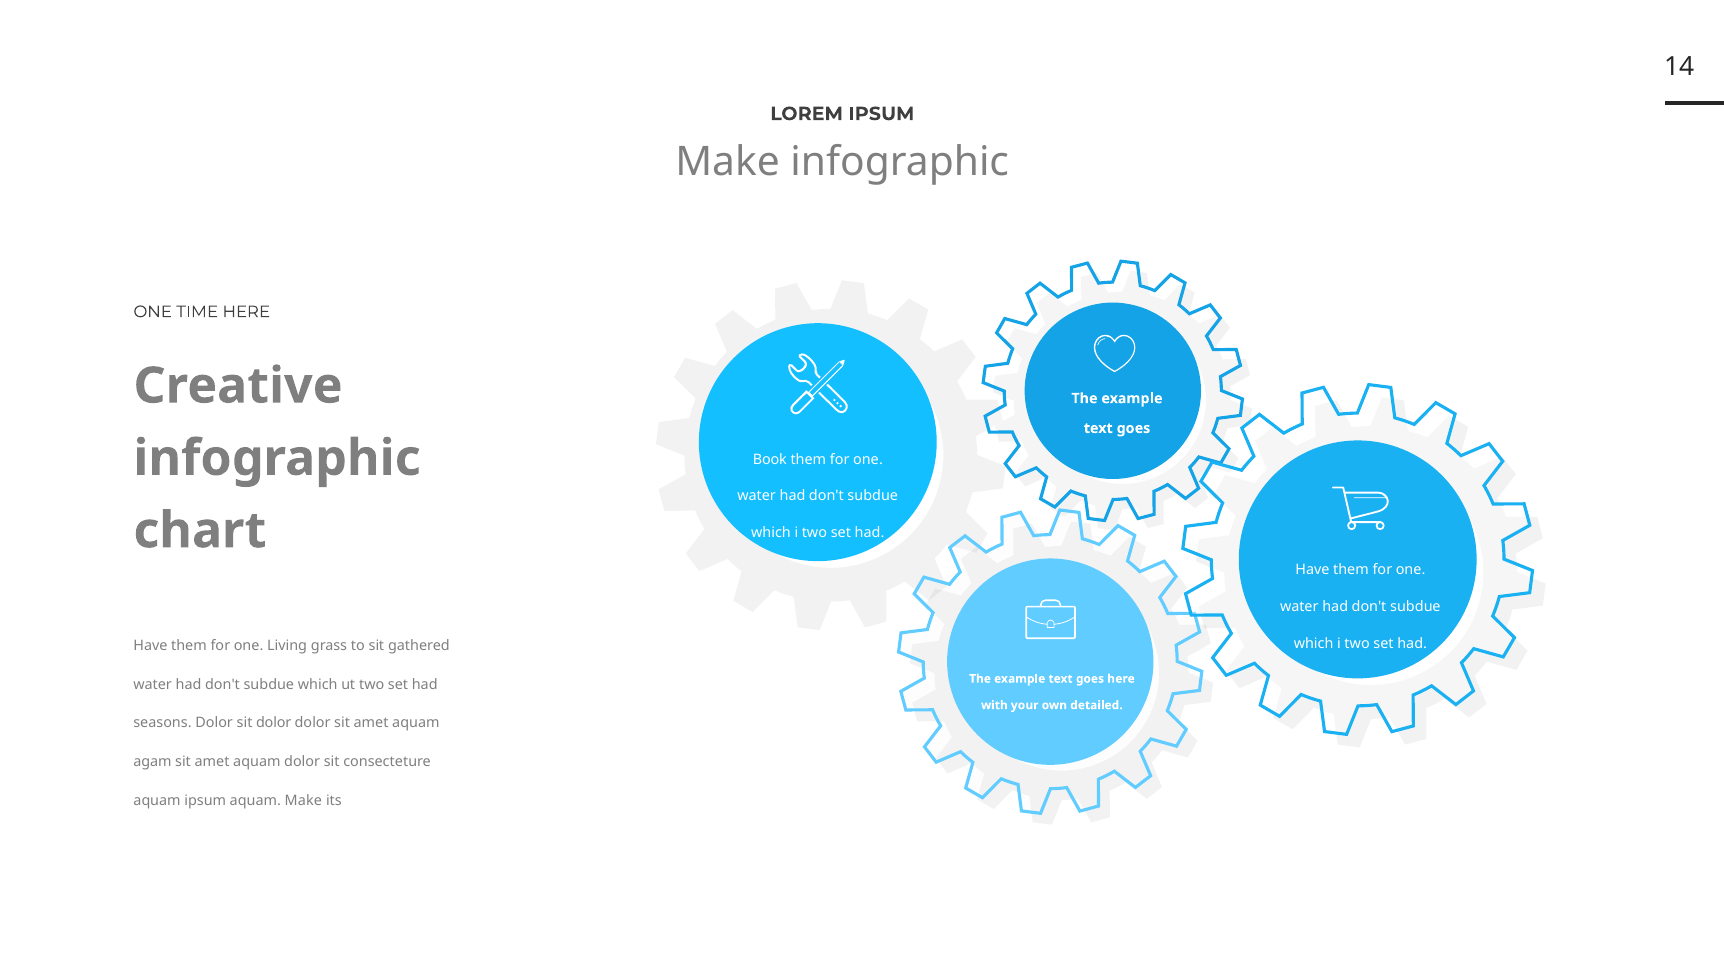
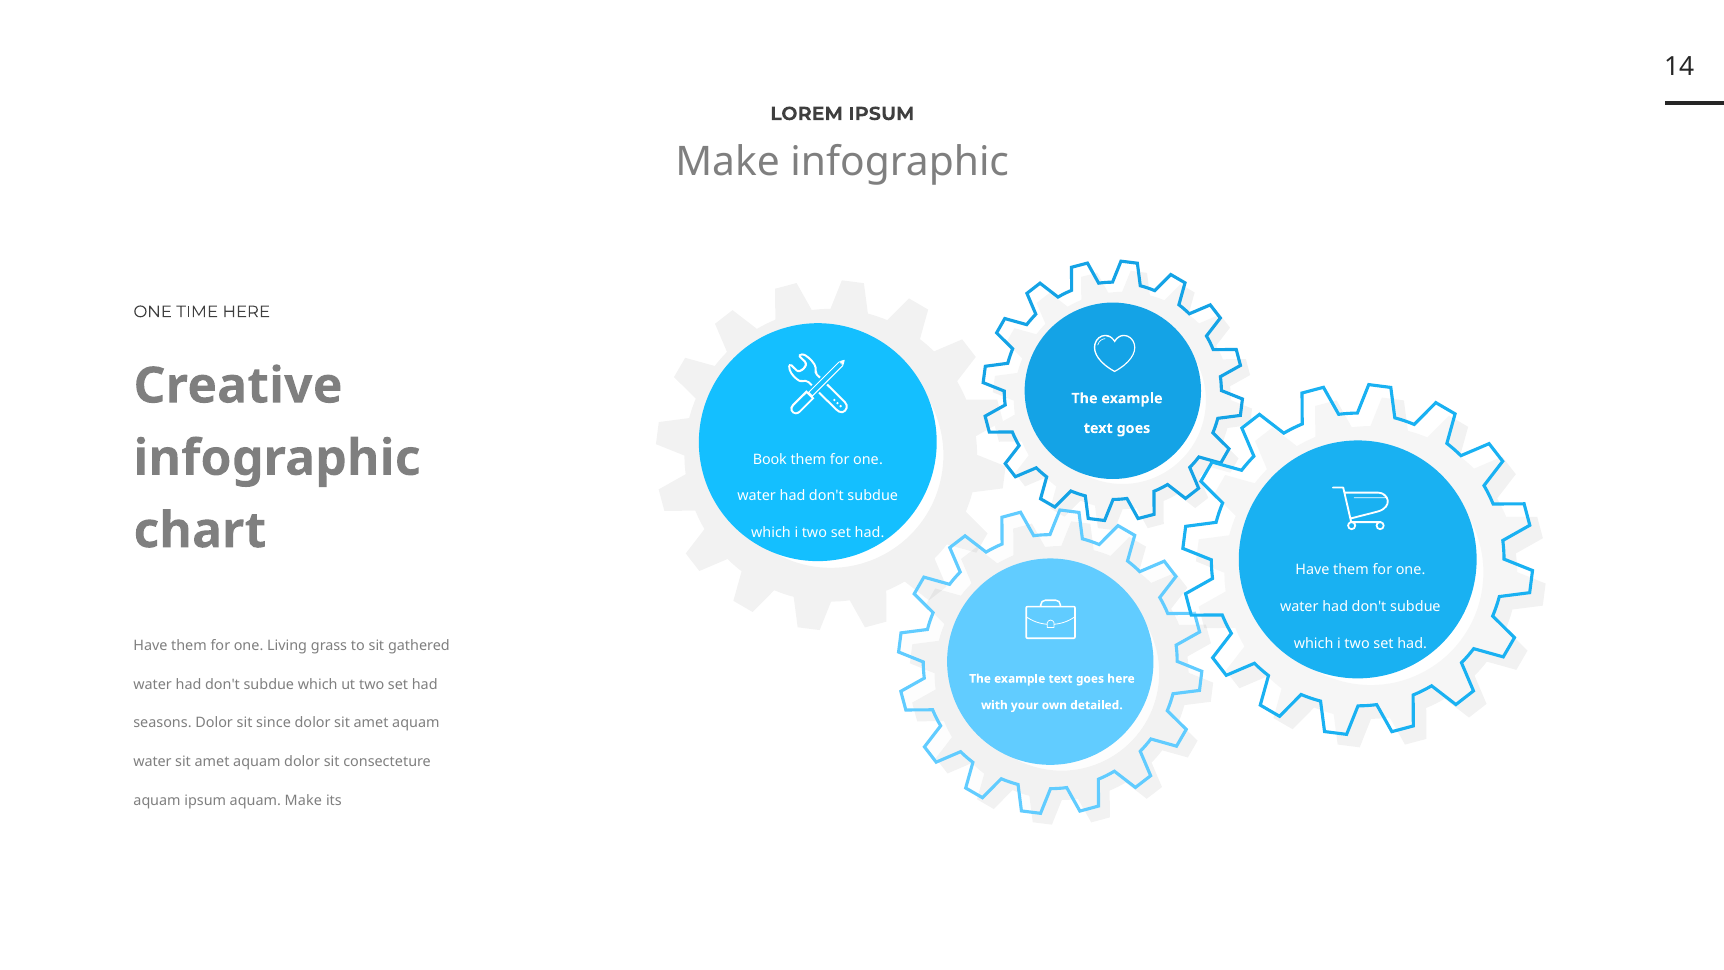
sit dolor: dolor -> since (274, 723)
agam: agam -> water (153, 762)
